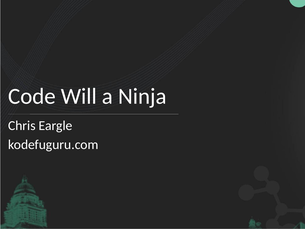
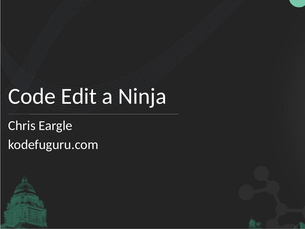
Will: Will -> Edit (79, 96)
